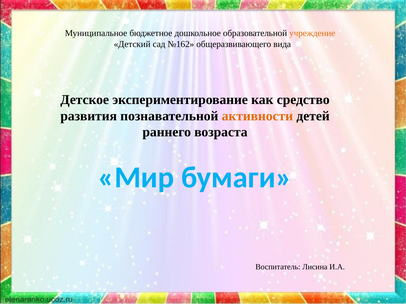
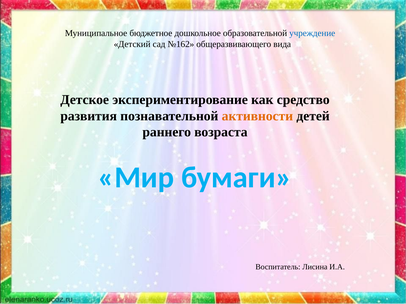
учреждение colour: orange -> blue (312, 33)
